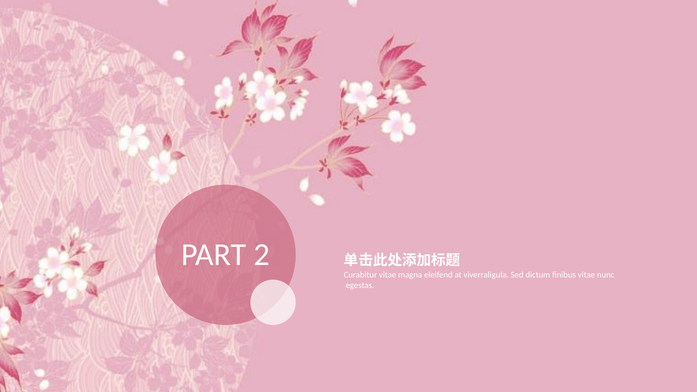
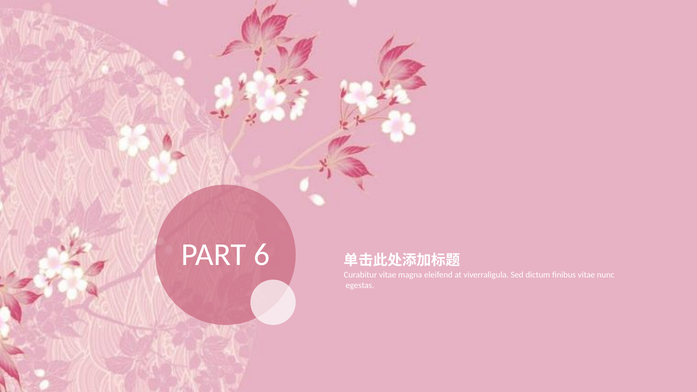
2: 2 -> 6 (262, 255)
